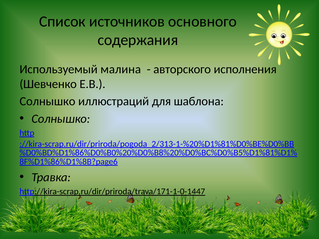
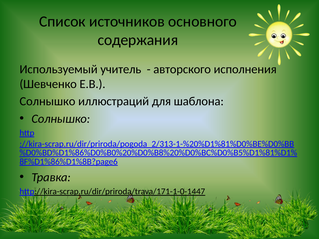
малина: малина -> учитель (121, 69)
